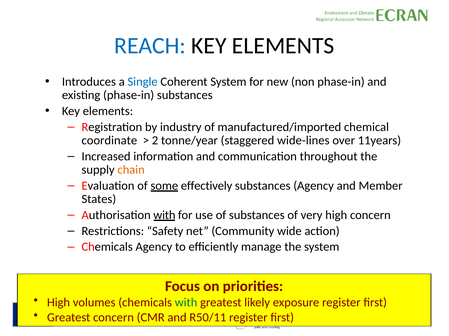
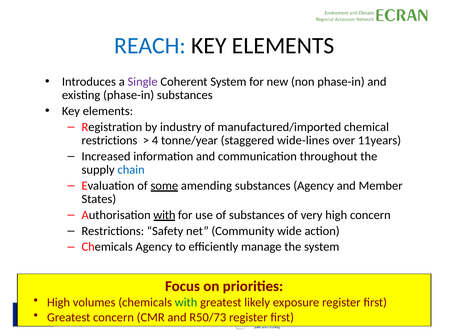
Single colour: blue -> purple (143, 82)
coordinate: coordinate -> restrictions (109, 141)
2: 2 -> 4 (155, 141)
chain colour: orange -> blue (131, 170)
effectively: effectively -> amending (206, 186)
R50/11: R50/11 -> R50/73 (208, 318)
